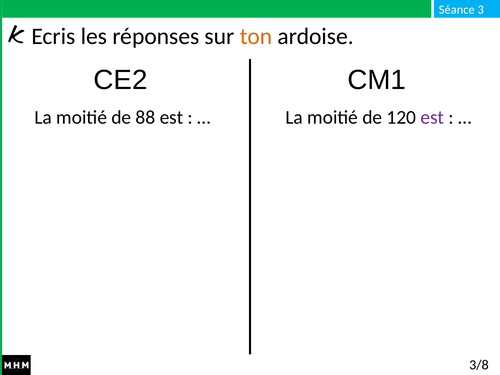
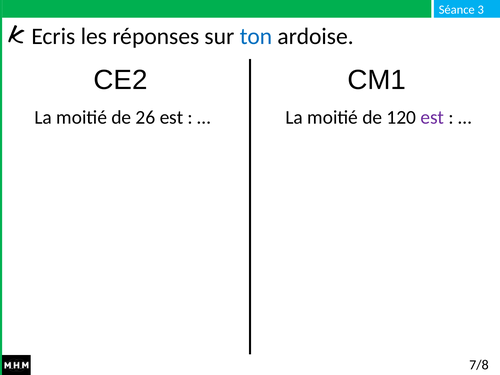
ton colour: orange -> blue (256, 36)
88: 88 -> 26 (145, 118)
3/8: 3/8 -> 7/8 (479, 365)
